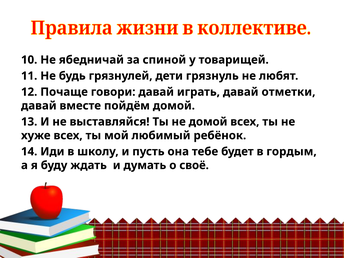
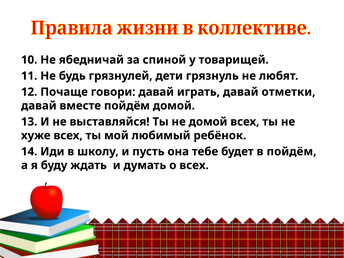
в гордым: гордым -> пойдём (292, 152)
о своё: своё -> всех (194, 165)
